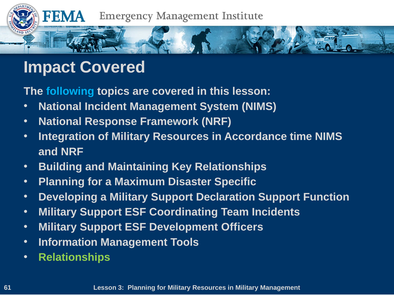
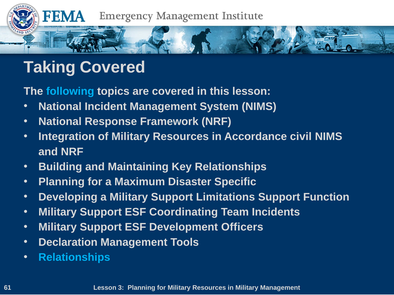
Impact: Impact -> Taking (50, 67)
time: time -> civil (301, 137)
Declaration: Declaration -> Limitations (226, 197)
Information: Information -> Declaration (68, 243)
Relationships colour: light green -> light blue (74, 258)
